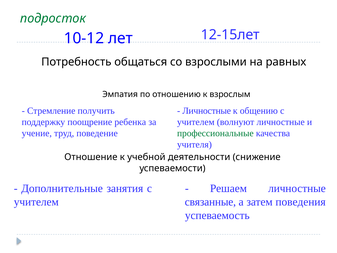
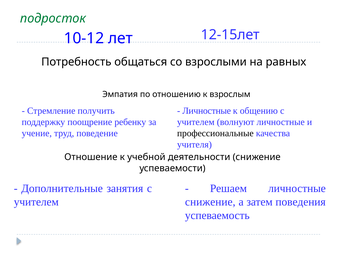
ребенка: ребенка -> ребенку (130, 122)
профессиональные colour: green -> black (215, 133)
связанные: связанные -> снижение (210, 202)
